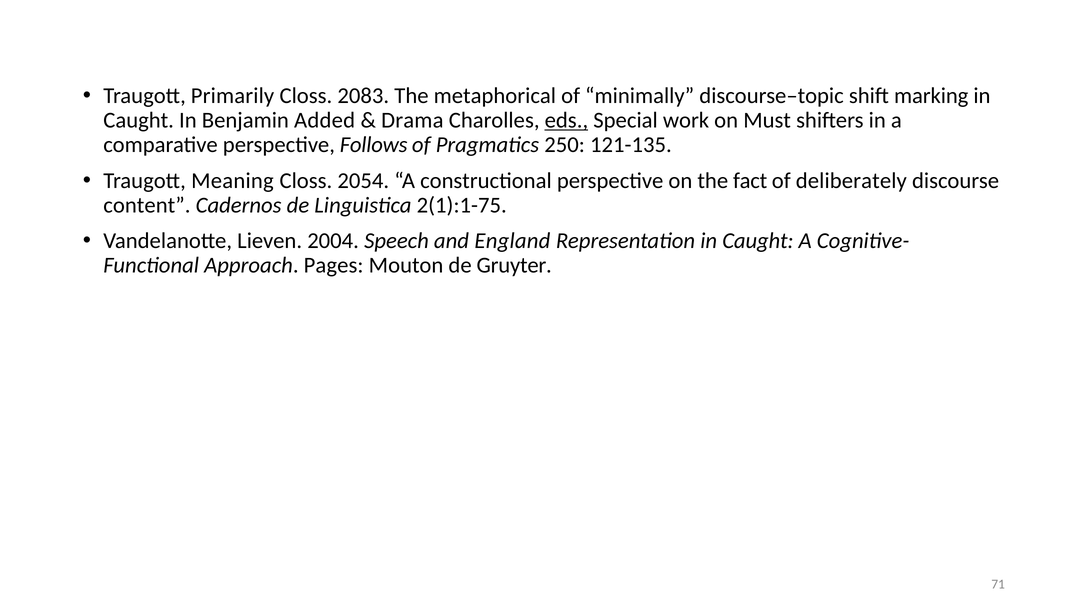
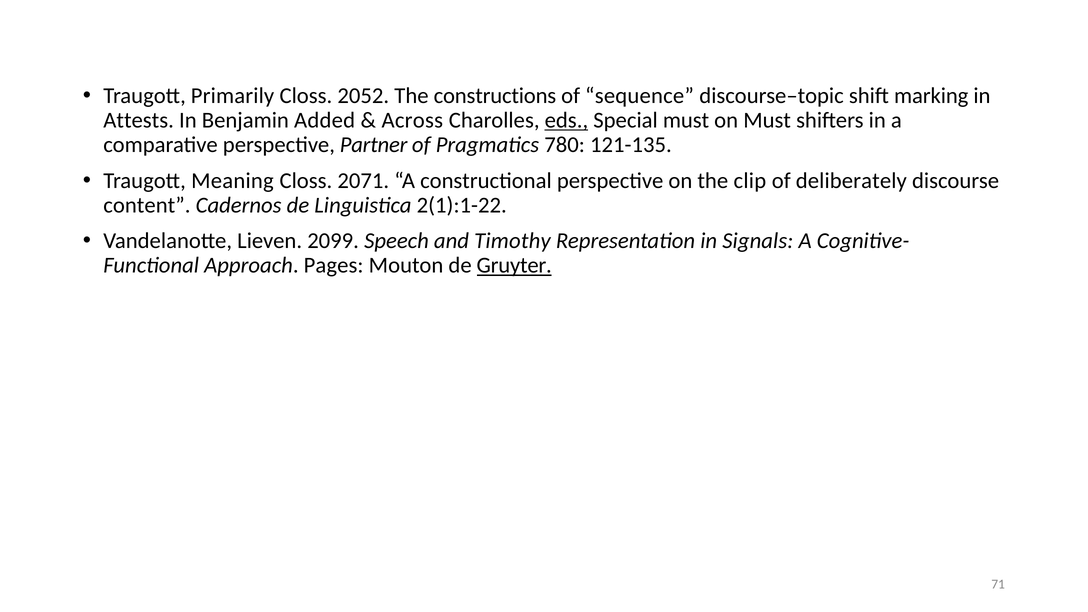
2083: 2083 -> 2052 (363, 96)
metaphorical: metaphorical -> constructions (495, 96)
minimally: minimally -> sequence (640, 96)
Caught: Caught -> Attests (139, 120)
Drama: Drama -> Across (412, 120)
Special work: work -> must (686, 120)
Follows: Follows -> Partner (374, 145)
250: 250 -> 780 (565, 145)
2054: 2054 -> 2071 (363, 181)
fact: fact -> clip (750, 181)
2(1):1-75: 2(1):1-75 -> 2(1):1-22 (462, 205)
2004: 2004 -> 2099 (333, 241)
England: England -> Timothy (512, 241)
Representation in Caught: Caught -> Signals (758, 241)
Gruyter underline: none -> present (514, 265)
